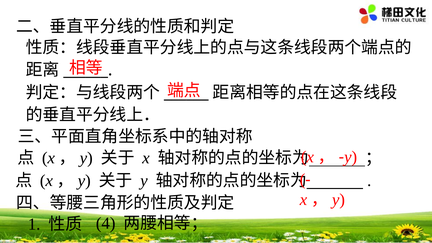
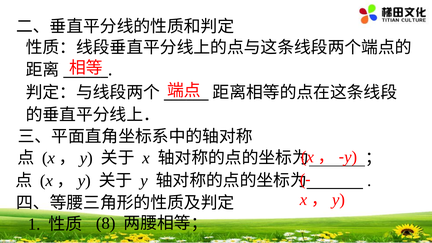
4: 4 -> 8 (106, 223)
